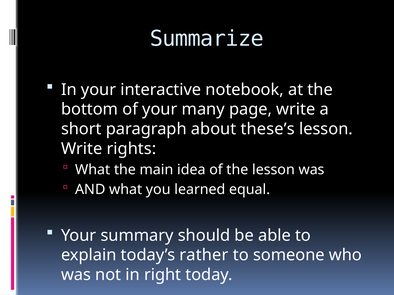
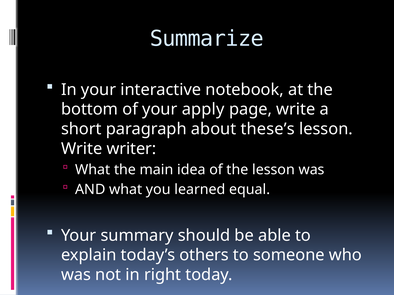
many: many -> apply (203, 109)
rights: rights -> writer (131, 149)
rather: rather -> others (204, 255)
